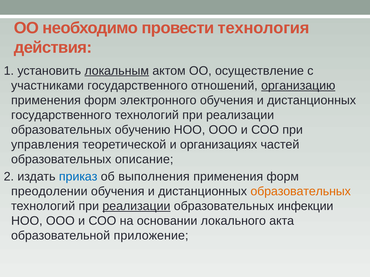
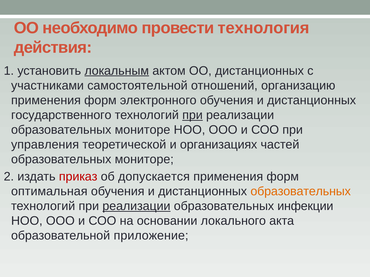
ОО осуществление: осуществление -> дистанционных (259, 71)
участниками государственного: государственного -> самостоятельной (137, 86)
организацию underline: present -> none (298, 86)
при underline: none -> present (192, 115)
обучению: обучению -> мониторе (143, 130)
описание: описание -> мониторе (144, 160)
приказ colour: blue -> red (78, 177)
выполнения: выполнения -> допускается (154, 177)
преодолении: преодолении -> оптимальная (49, 192)
